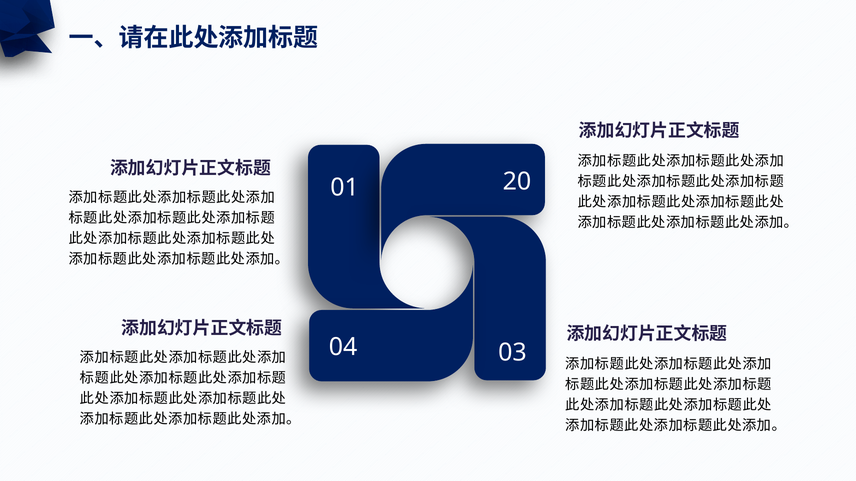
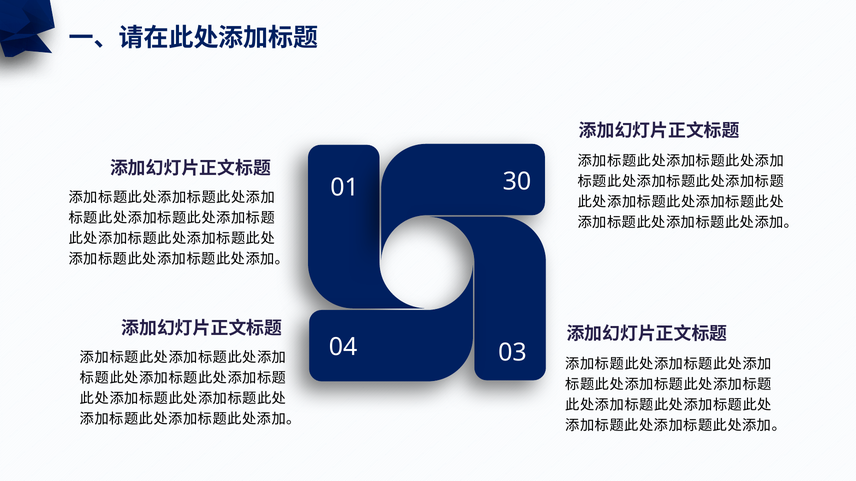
20: 20 -> 30 (517, 182)
